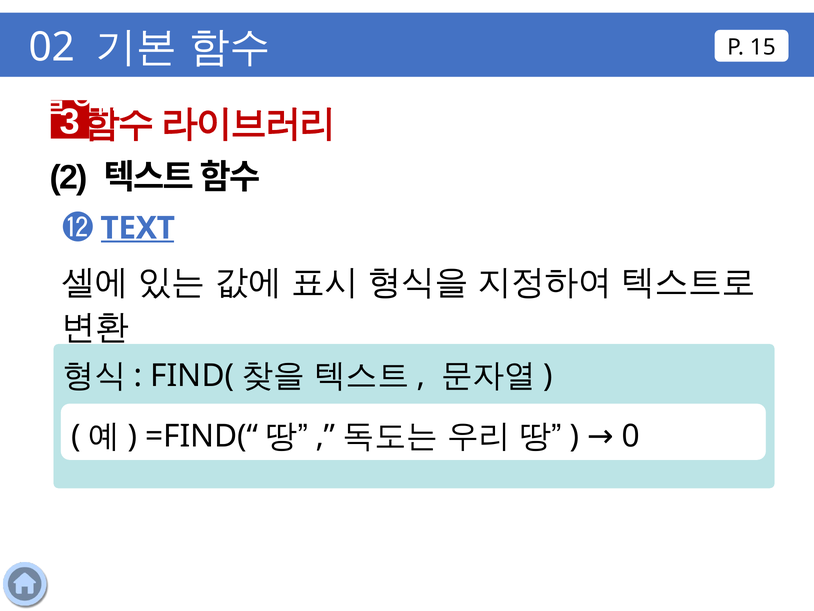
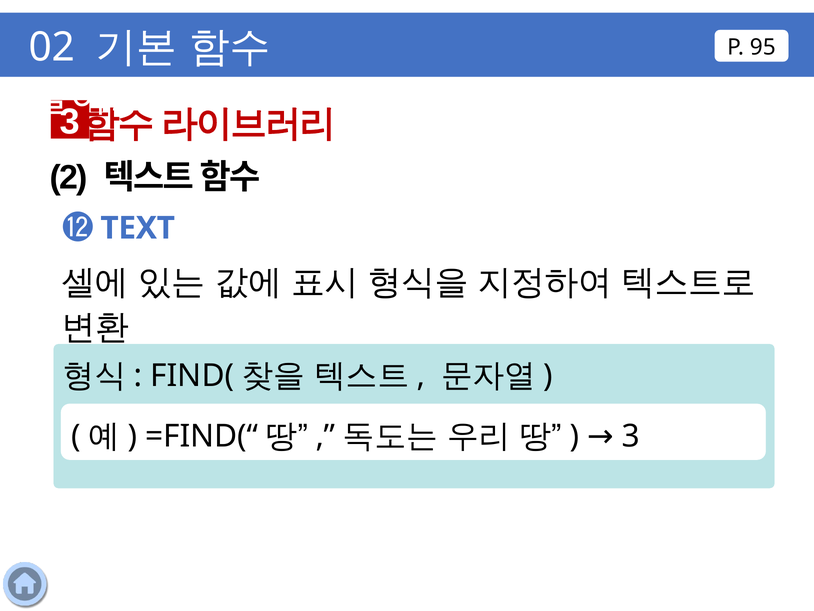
15: 15 -> 95 (763, 47)
TEXT underline: present -> none (138, 228)
0: 0 -> 3 (631, 436)
